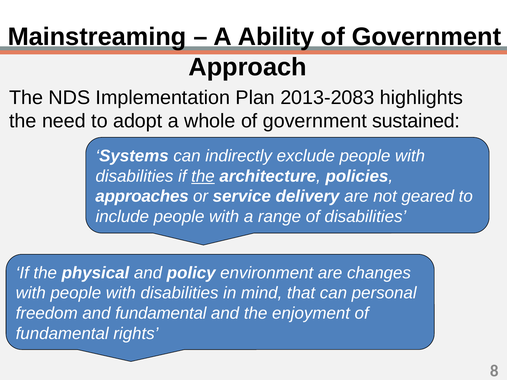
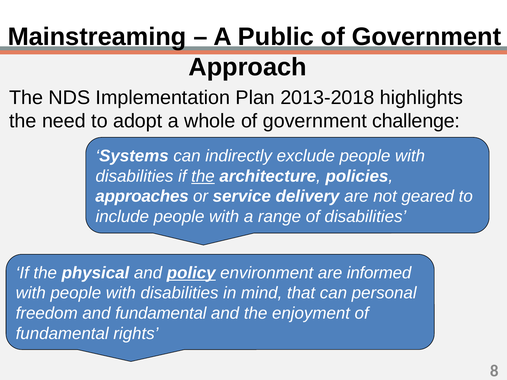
Ability: Ability -> Public (276, 37)
2013-2083: 2013-2083 -> 2013-2018 (327, 98)
sustained: sustained -> challenge (416, 121)
policy underline: none -> present (191, 273)
changes: changes -> informed (379, 273)
